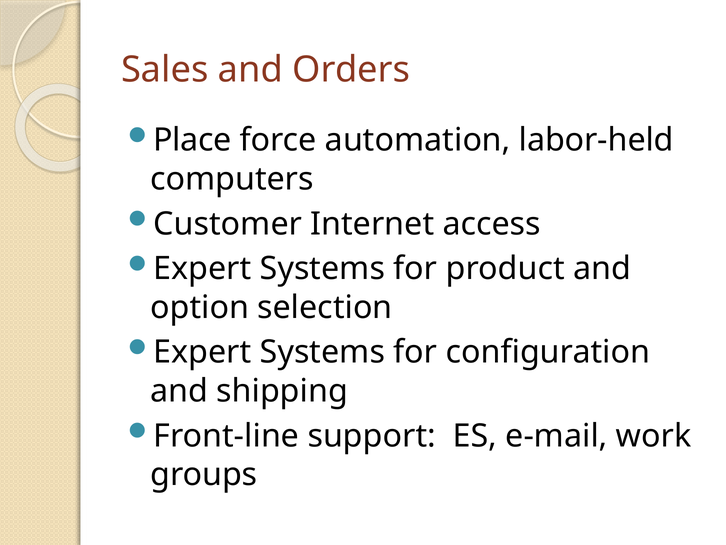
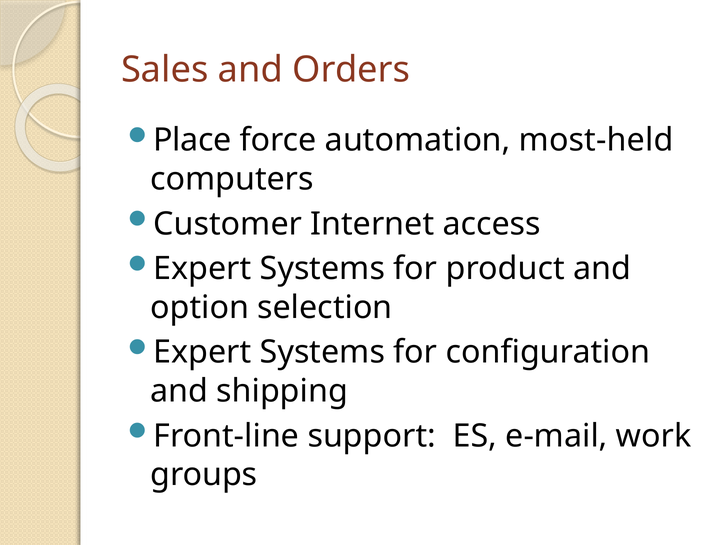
labor-held: labor-held -> most-held (596, 140)
